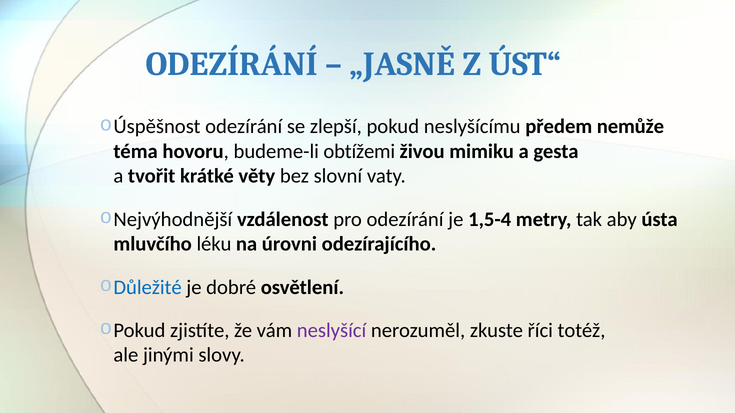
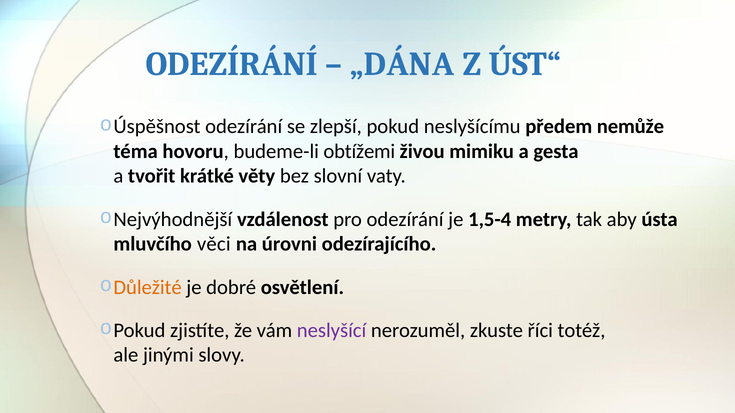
„JASNĚ: „JASNĚ -> „DÁNA (402, 64)
léku: léku -> věci (214, 244)
Důležité colour: blue -> orange (148, 288)
